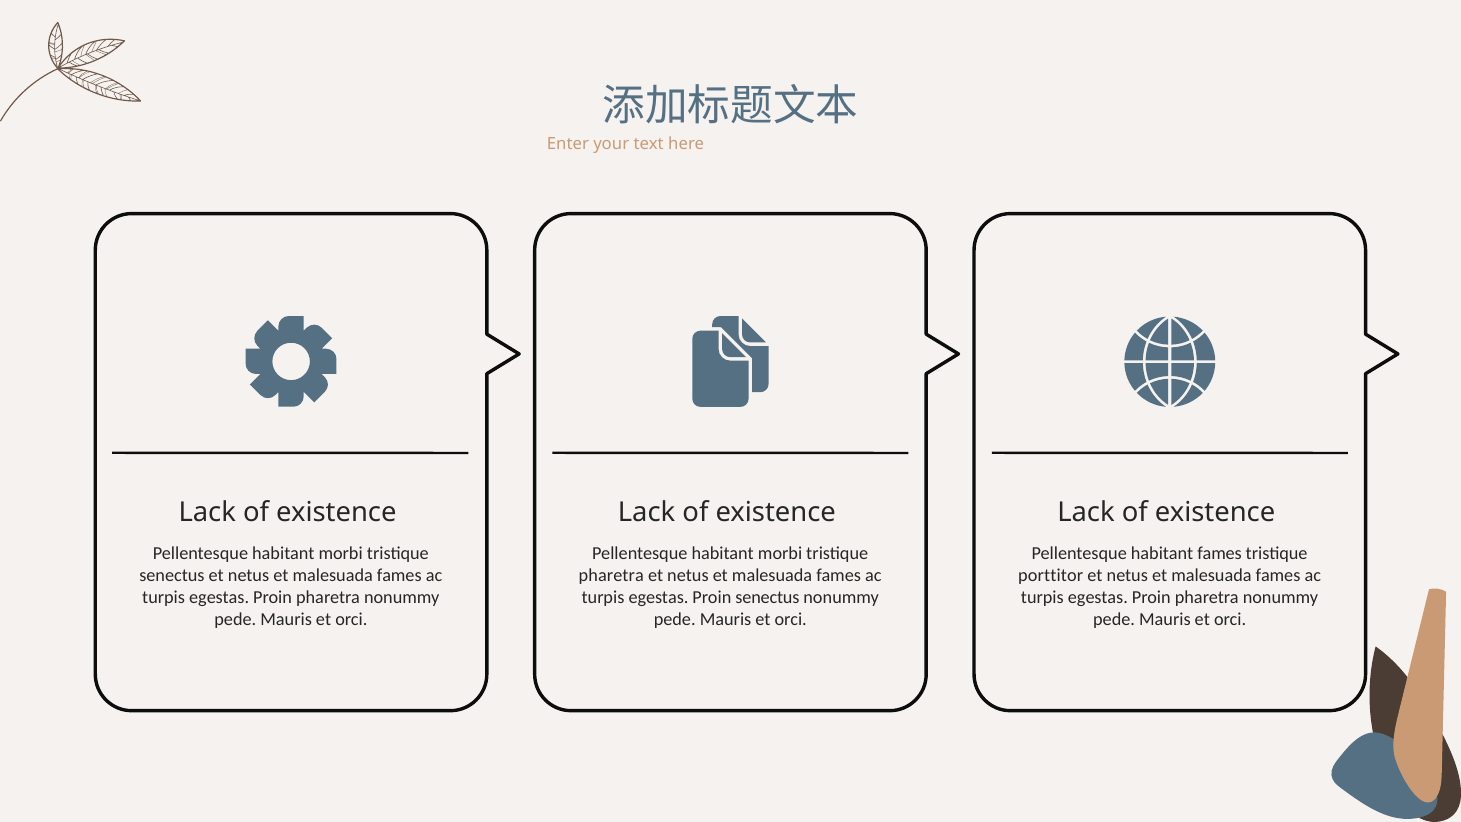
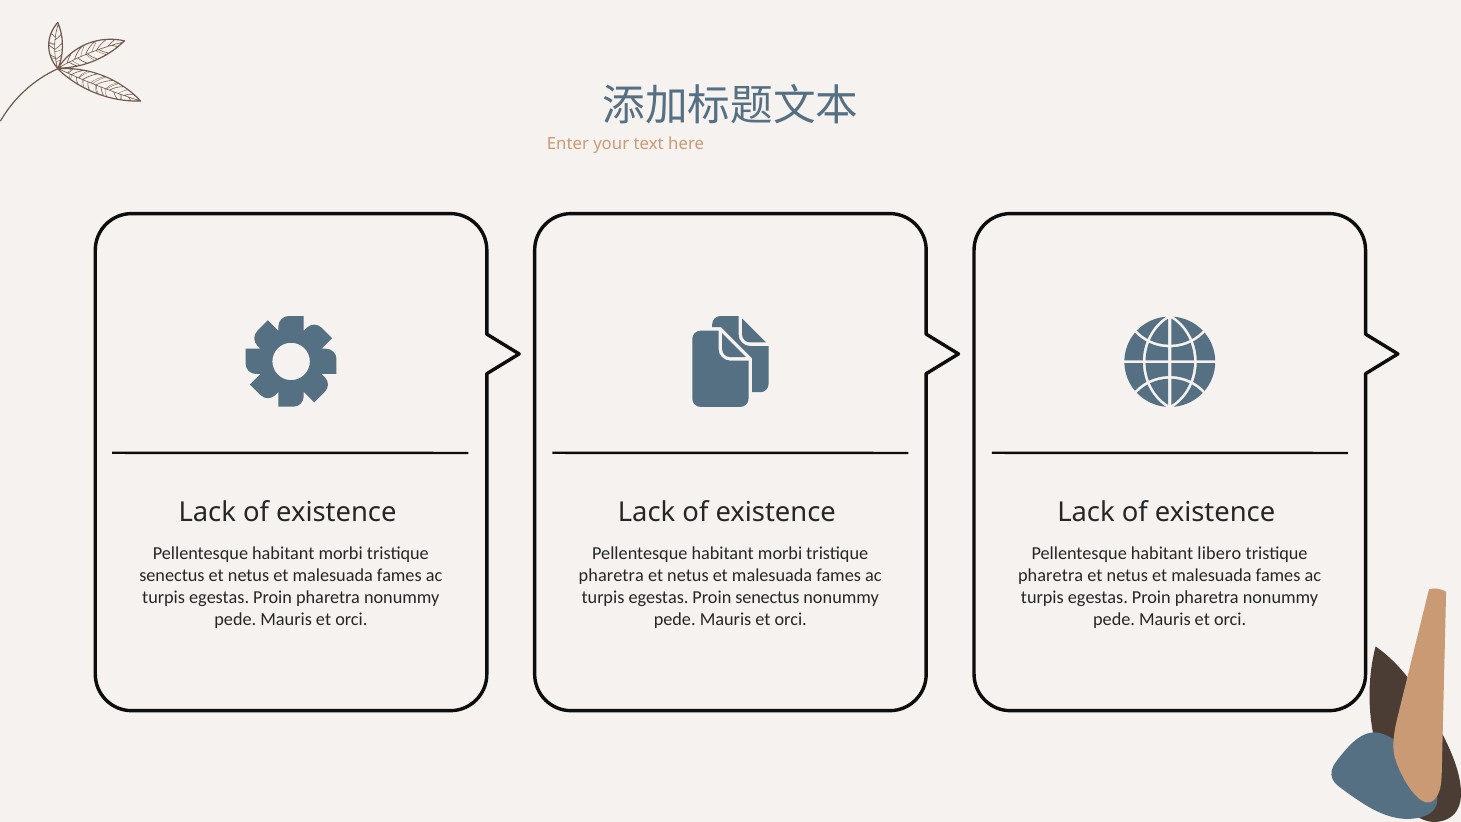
habitant fames: fames -> libero (1219, 554)
porttitor: porttitor -> pharetra (1051, 576)
